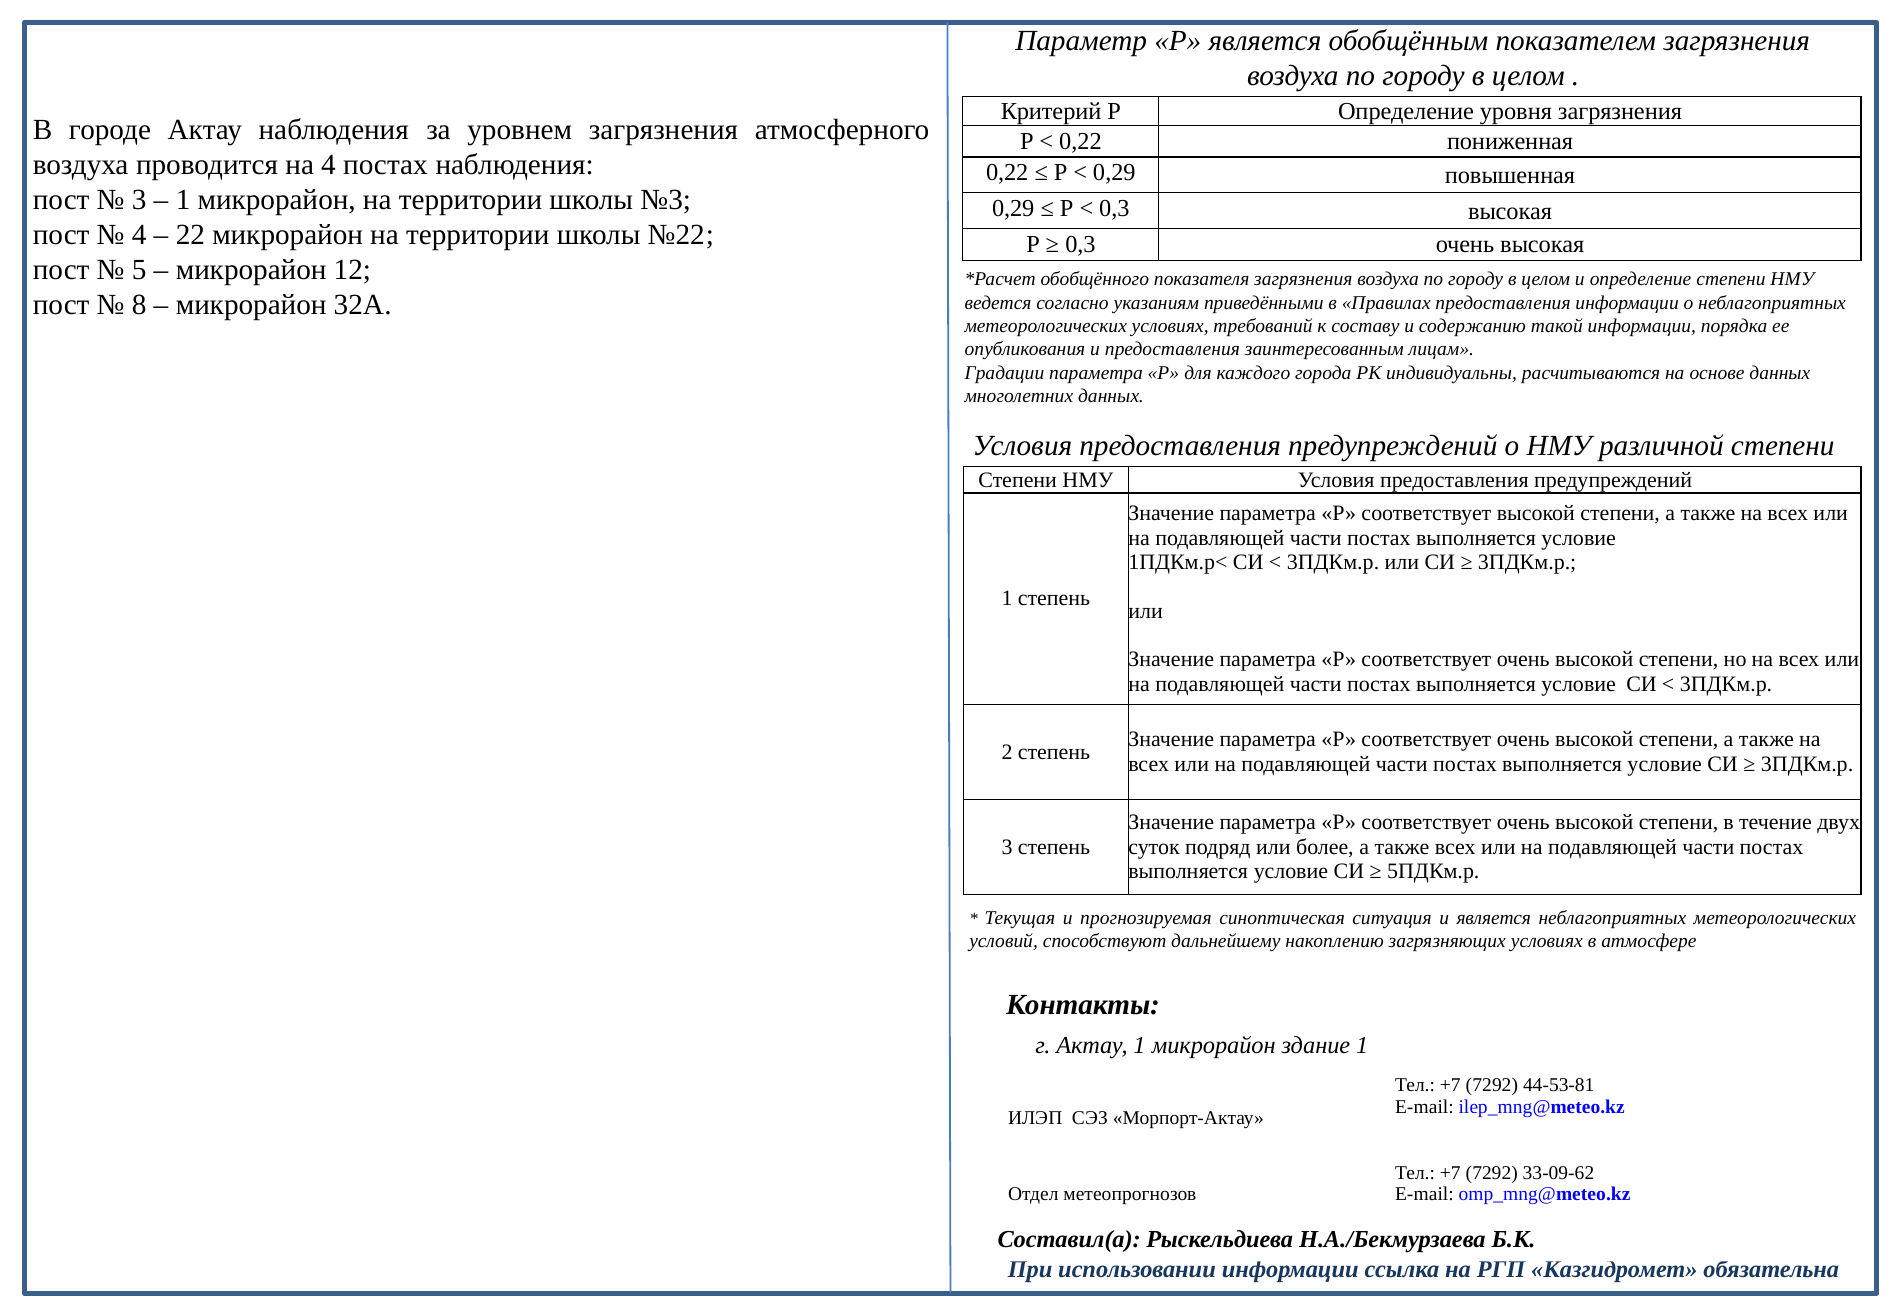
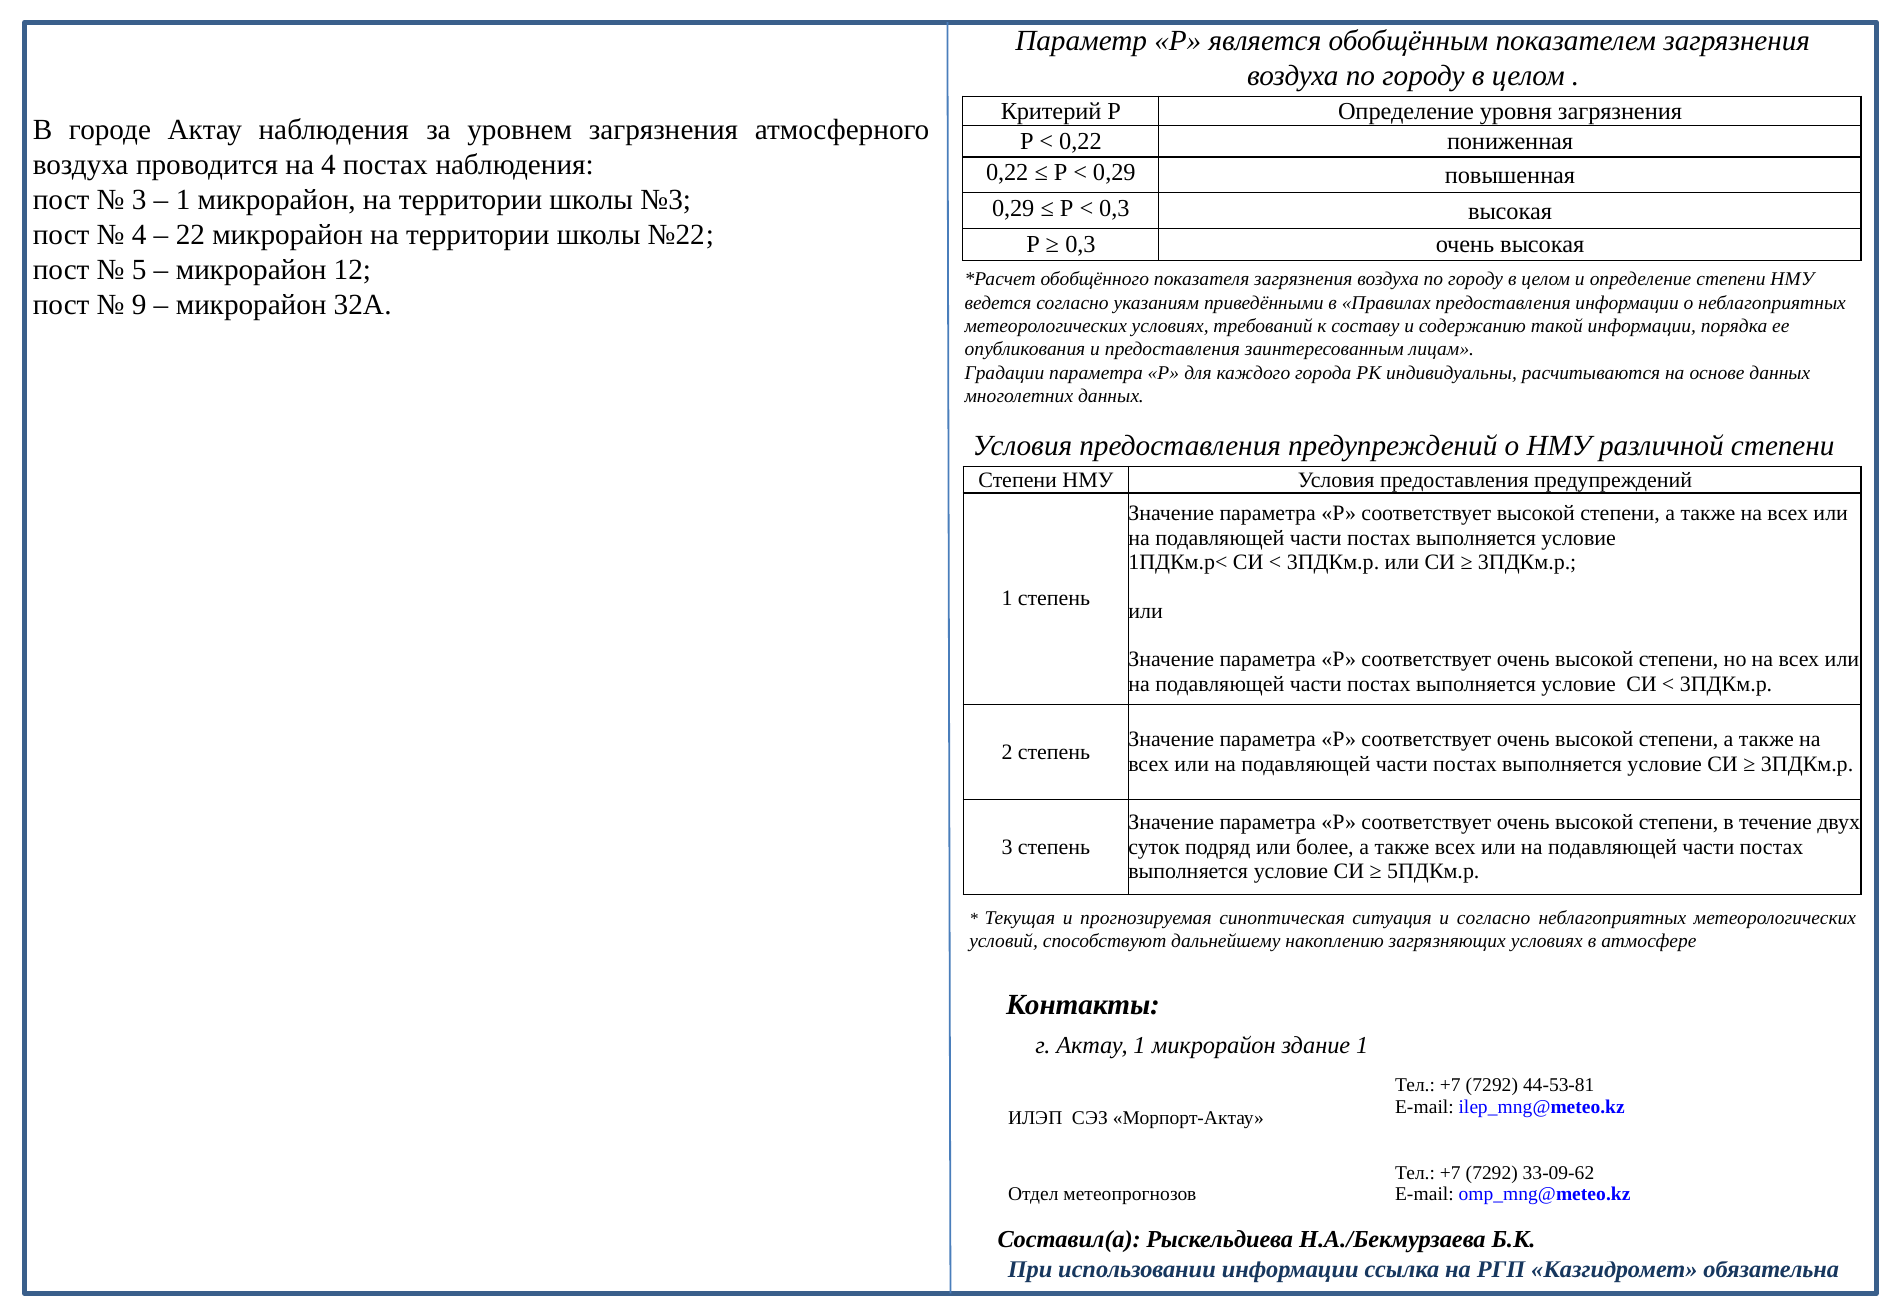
8: 8 -> 9 (139, 305)
и является: является -> согласно (1494, 918)
